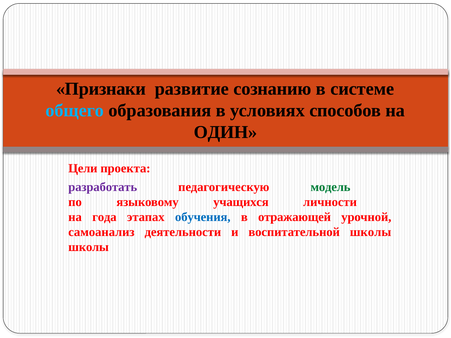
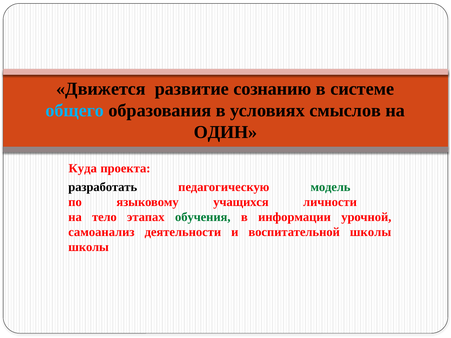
Признаки: Признаки -> Движется (101, 89)
способов: способов -> смыслов (345, 111)
Цели: Цели -> Куда (83, 168)
разработать colour: purple -> black (103, 187)
года: года -> тело (104, 217)
обучения colour: blue -> green (203, 217)
отражающей: отражающей -> информации (294, 217)
